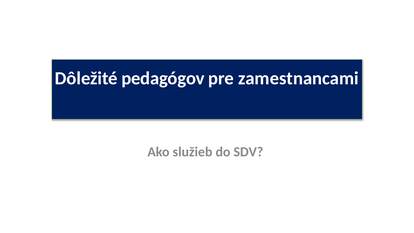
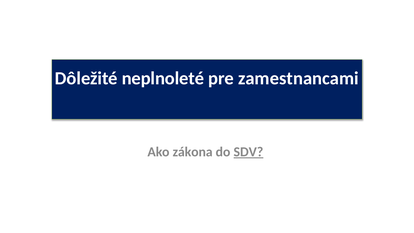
pedagógov: pedagógov -> neplnoleté (163, 78)
služieb: služieb -> zákona (193, 152)
SDV underline: none -> present (248, 152)
